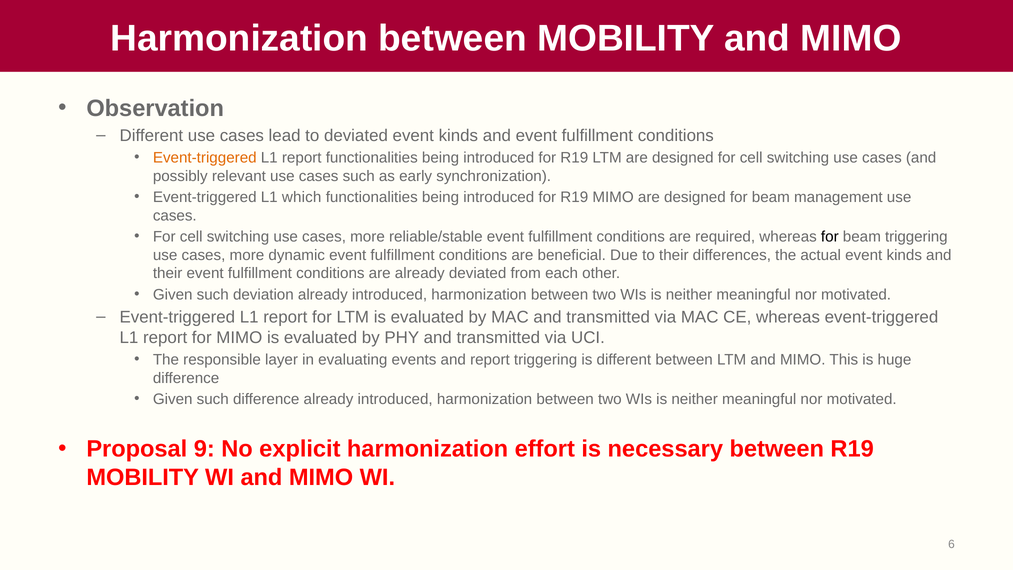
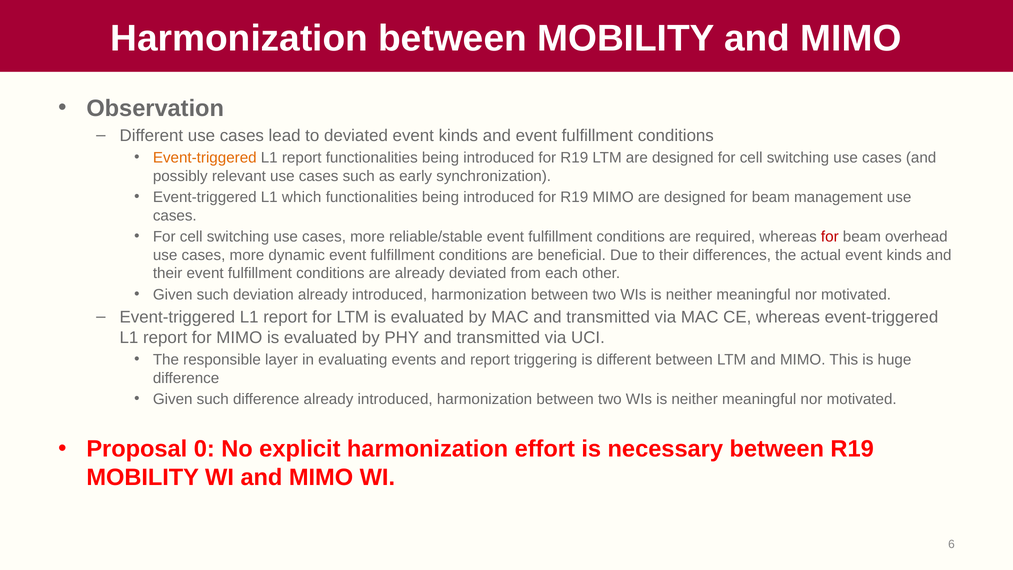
for colour: black -> red (830, 237)
beam triggering: triggering -> overhead (916, 237)
9: 9 -> 0 (204, 449)
